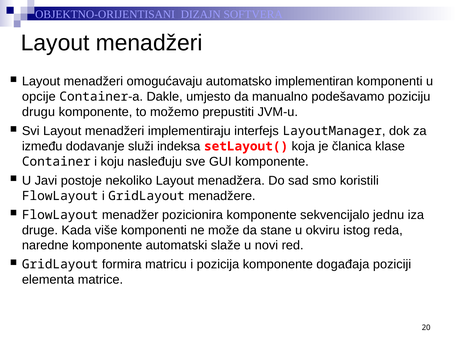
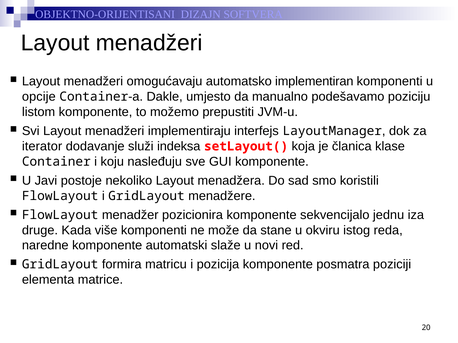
drugu: drugu -> listom (39, 112)
između: između -> iterator (42, 146)
događaja: događaja -> posmatra (343, 265)
